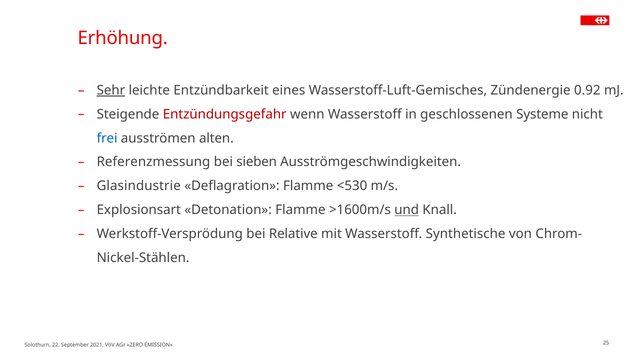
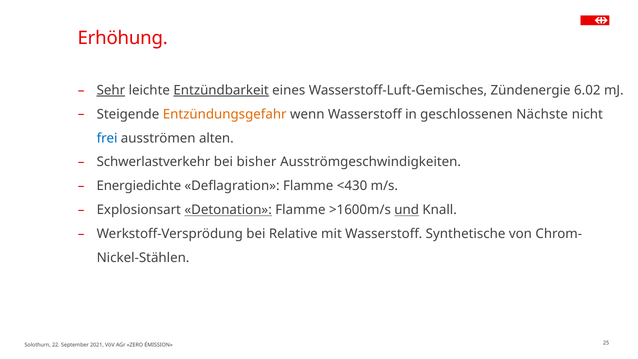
Entzündbarkeit underline: none -> present (221, 90)
0.92: 0.92 -> 6.02 (587, 90)
Entzündungsgefahr colour: red -> orange (225, 114)
Systeme: Systeme -> Nächste (542, 114)
Referenzmessung: Referenzmessung -> Schwerlastverkehr (154, 162)
sieben: sieben -> bisher (256, 162)
Glasindustrie: Glasindustrie -> Energiedichte (139, 186)
<530: <530 -> <430 (352, 186)
Detonation underline: none -> present (228, 210)
